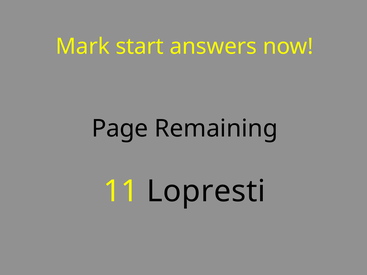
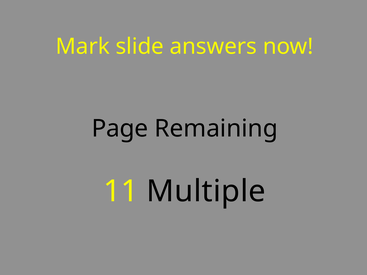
start: start -> slide (140, 46)
Lopresti: Lopresti -> Multiple (206, 191)
